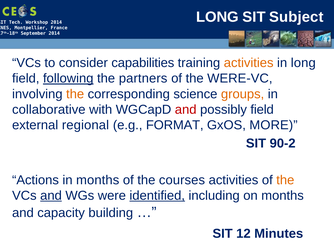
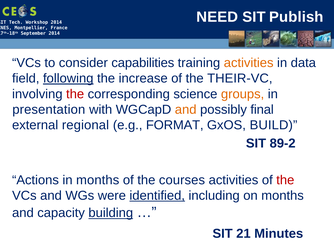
LONG: LONG -> NEED (217, 17)
Subject: Subject -> Publish (296, 17)
in long: long -> data (303, 63)
partners: partners -> increase (143, 79)
WERE-VC: WERE-VC -> THEIR-VC (240, 79)
the colour: orange -> red (75, 94)
collaborative: collaborative -> presentation (49, 110)
and colour: red -> orange (186, 110)
possibly field: field -> final (262, 110)
MORE: MORE -> BUILD (273, 125)
90-2: 90-2 -> 89-2 (283, 144)
the colour: orange -> red (285, 180)
and underline: present -> none (51, 196)
building underline: none -> present (111, 213)
12: 12 -> 21 (243, 234)
